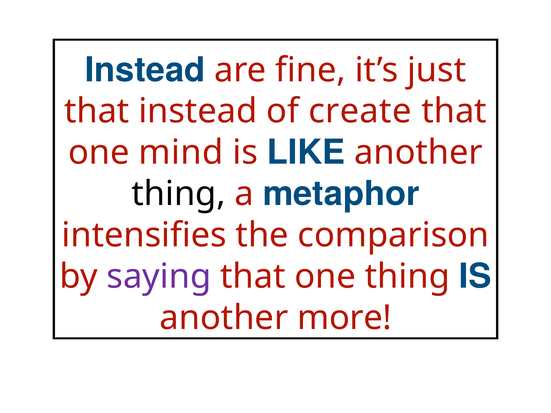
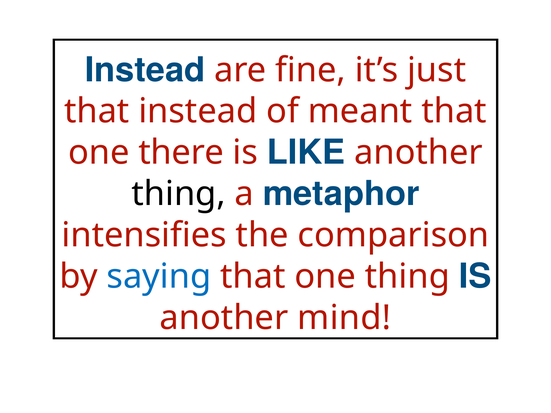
create: create -> meant (360, 111)
mind: mind -> there (181, 153)
saying colour: purple -> blue (159, 277)
more: more -> mind (344, 318)
